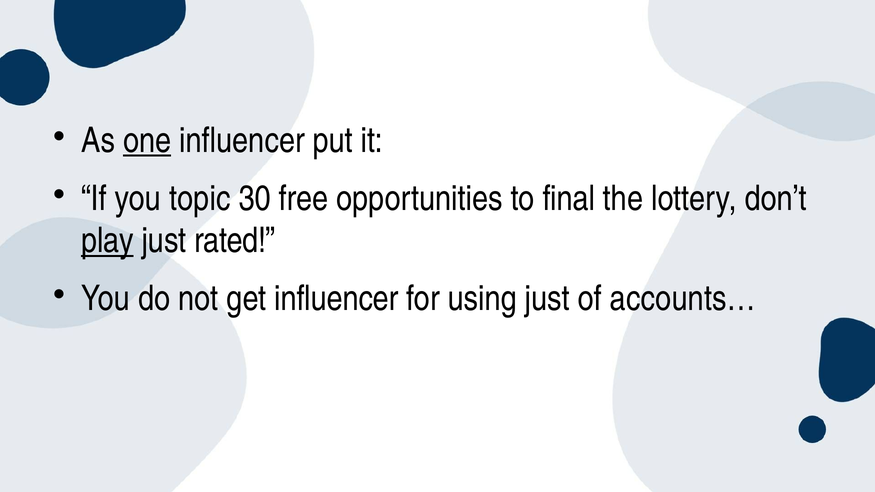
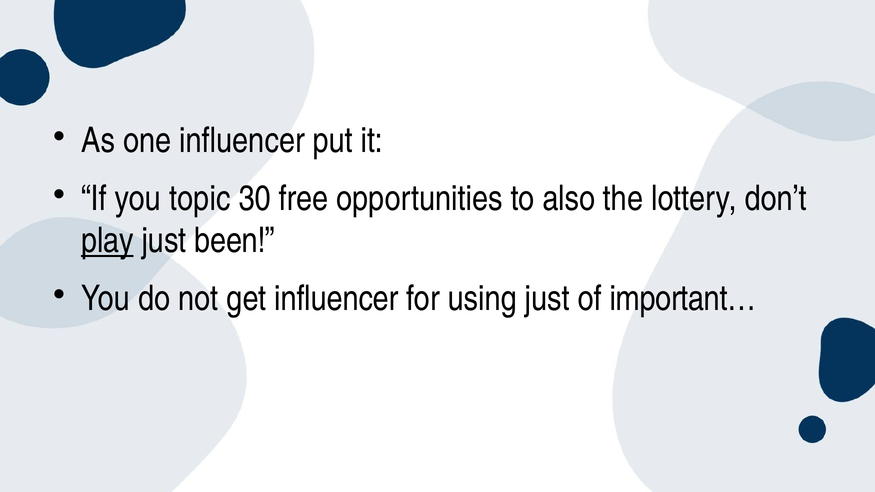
one underline: present -> none (147, 141)
final: final -> also (569, 198)
rated: rated -> been (235, 241)
accounts…: accounts… -> important… (683, 299)
